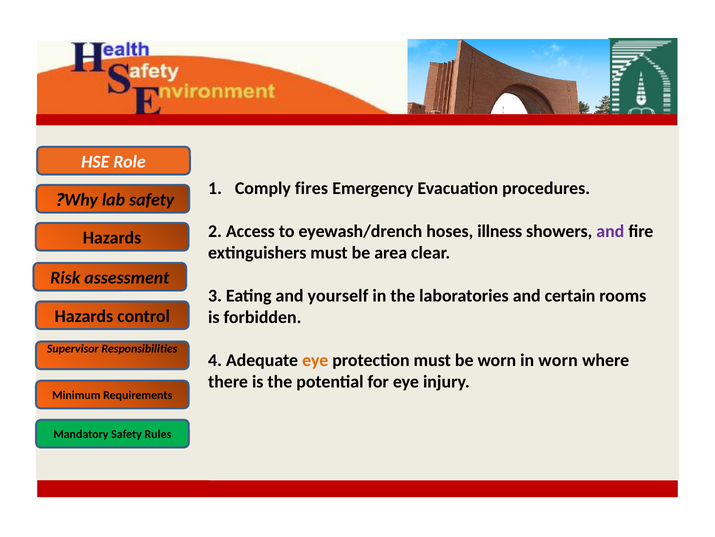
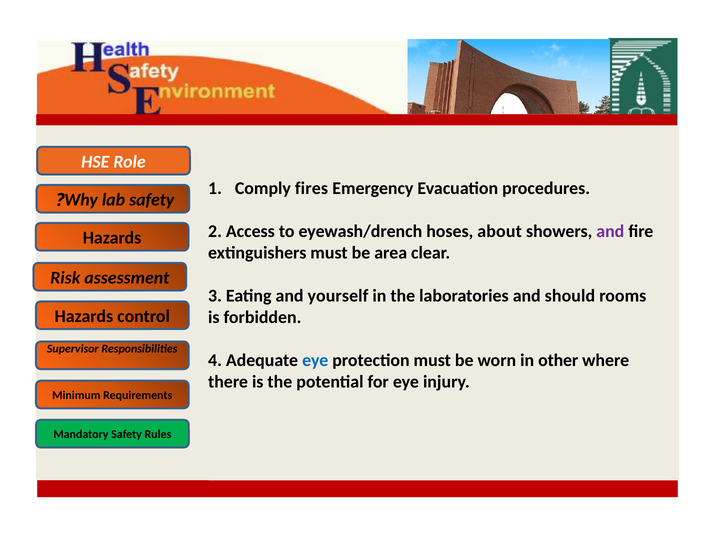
illness: illness -> about (500, 231)
certain: certain -> should (570, 295)
eye colour: orange -> blue (315, 360)
in worn: worn -> other (558, 360)
